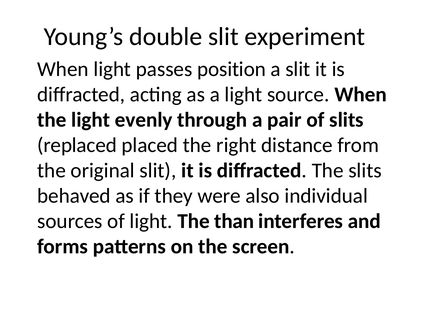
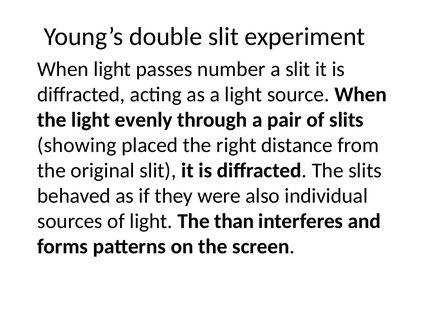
position: position -> number (231, 69)
replaced: replaced -> showing (77, 145)
